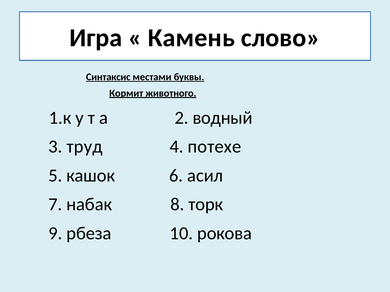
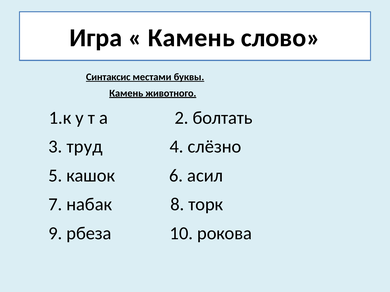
Кормит: Кормит -> Камень (126, 93)
водный: водный -> болтать (223, 118)
потехе: потехе -> слёзно (215, 147)
